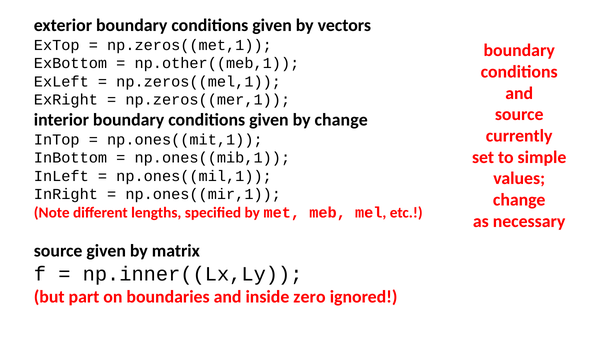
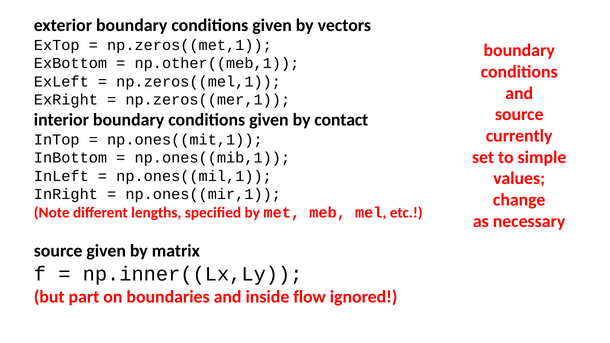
by change: change -> contact (341, 120)
zero: zero -> flow (310, 297)
